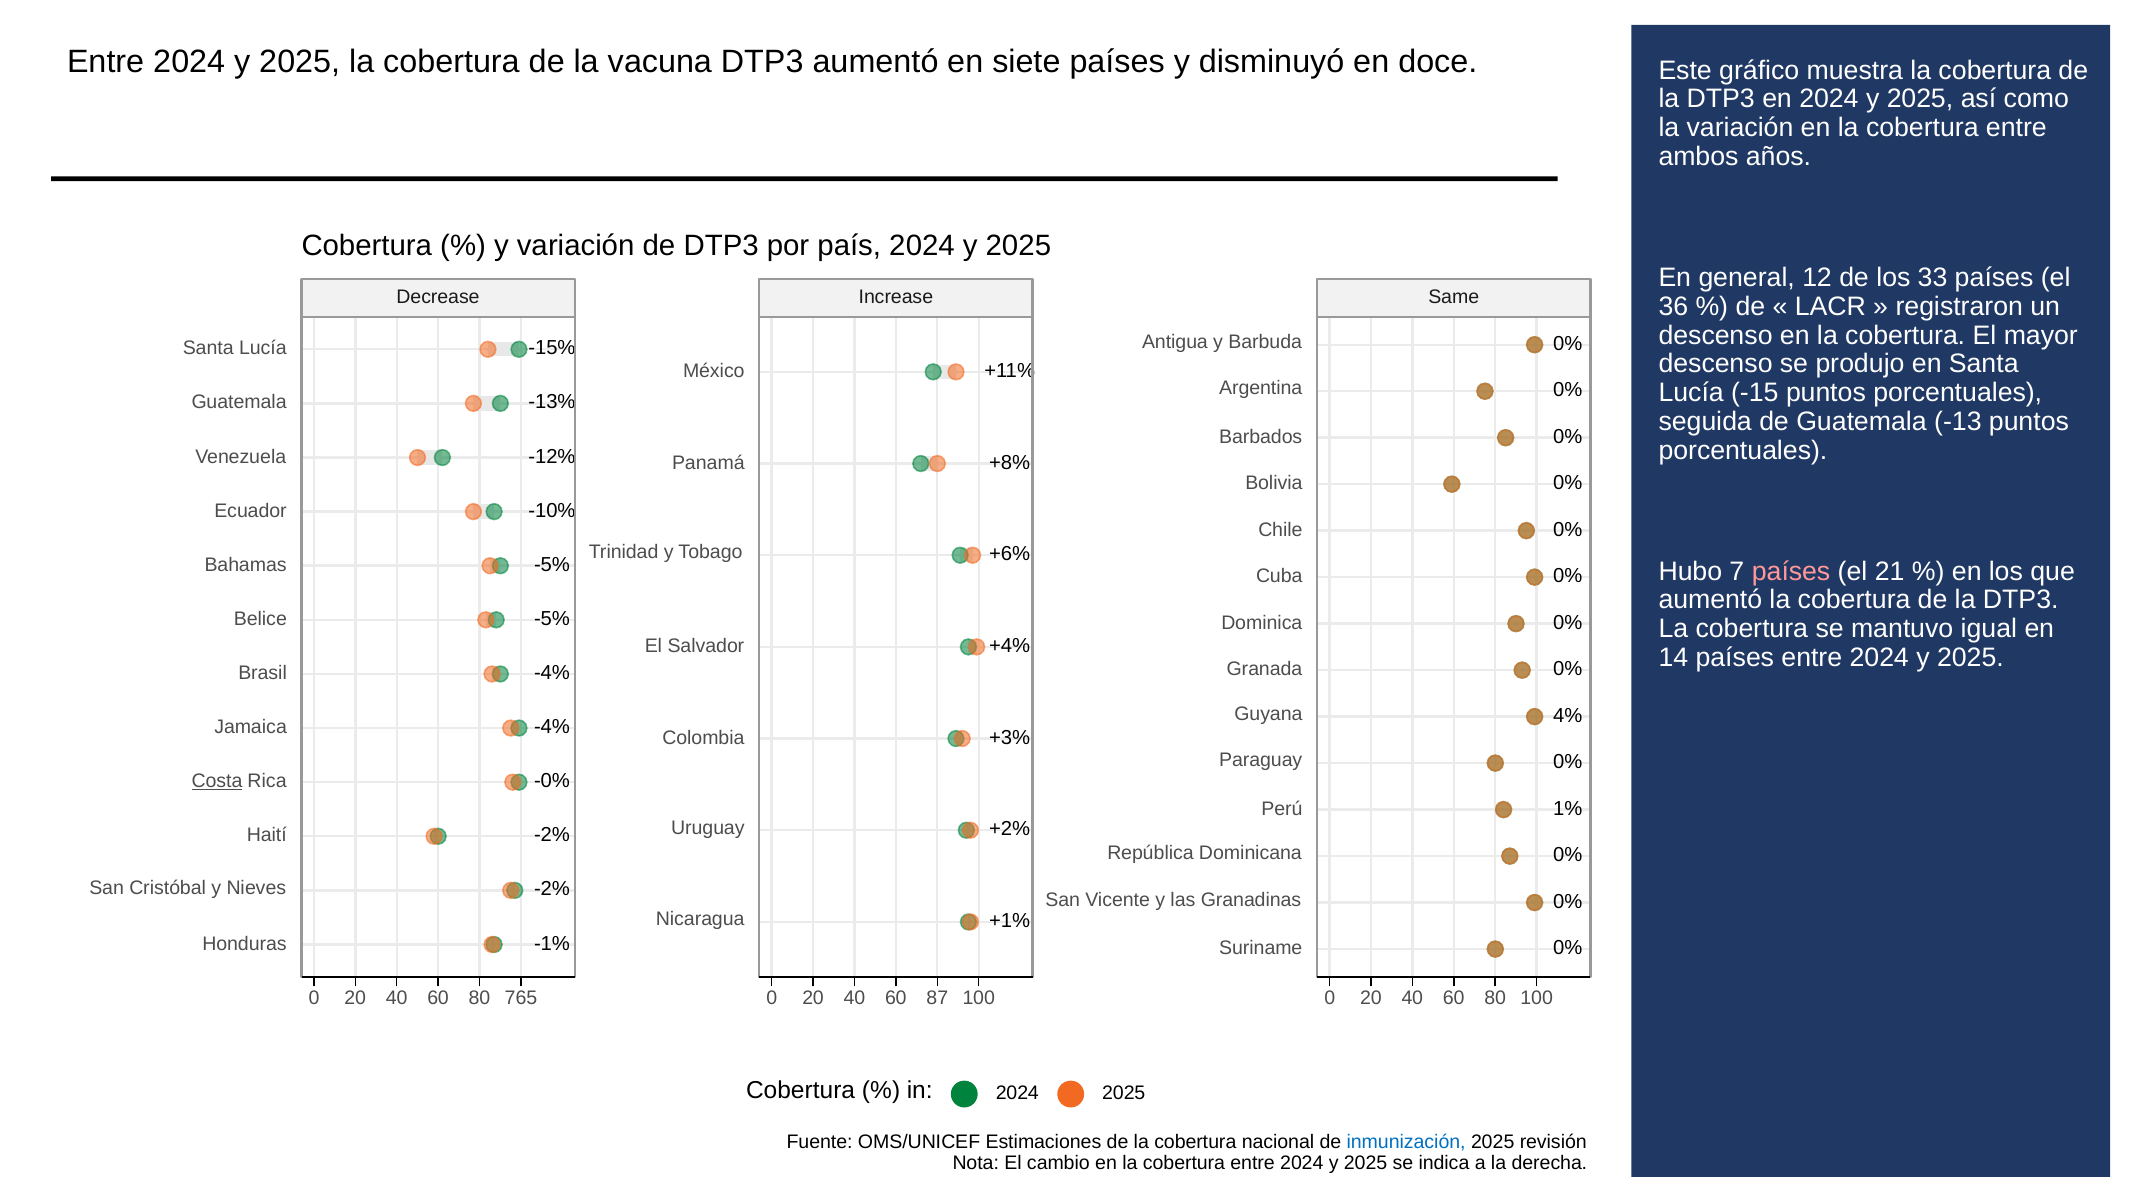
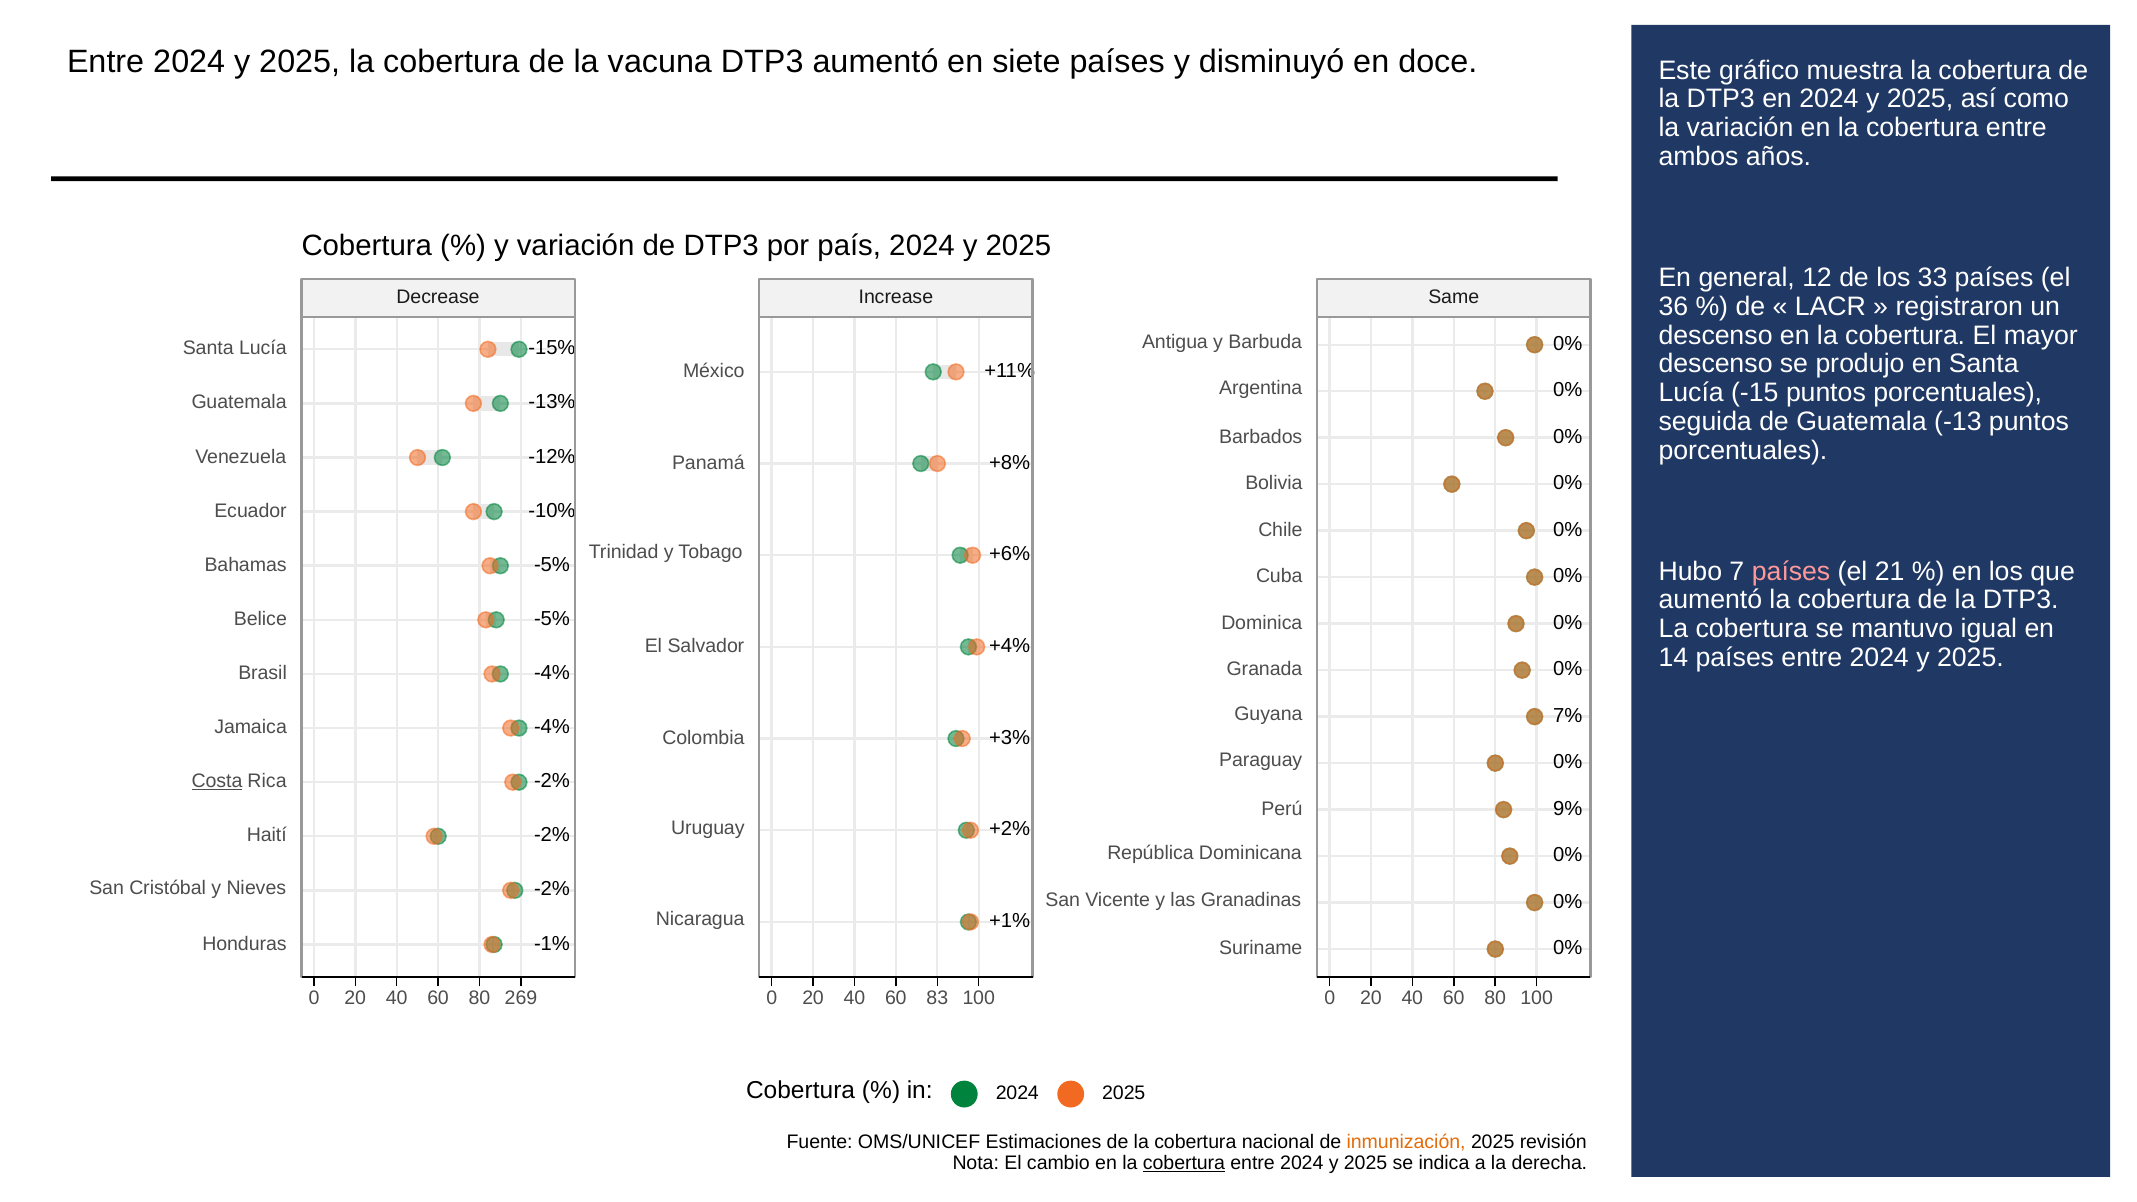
4%: 4% -> 7% (1568, 716)
-0%: -0% -> -2% (552, 781)
1%: 1% -> 9% (1568, 809)
765: 765 -> 269 (521, 998)
87: 87 -> 83 (937, 998)
inmunización colour: blue -> orange (1406, 1143)
cobertura underline: none -> present (1184, 1163)
